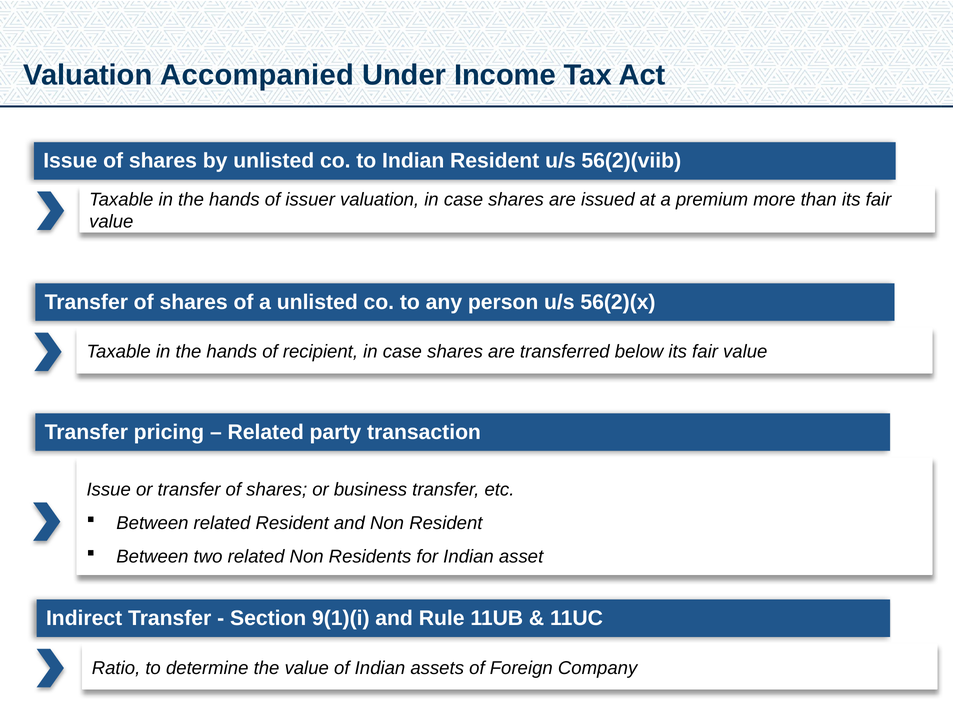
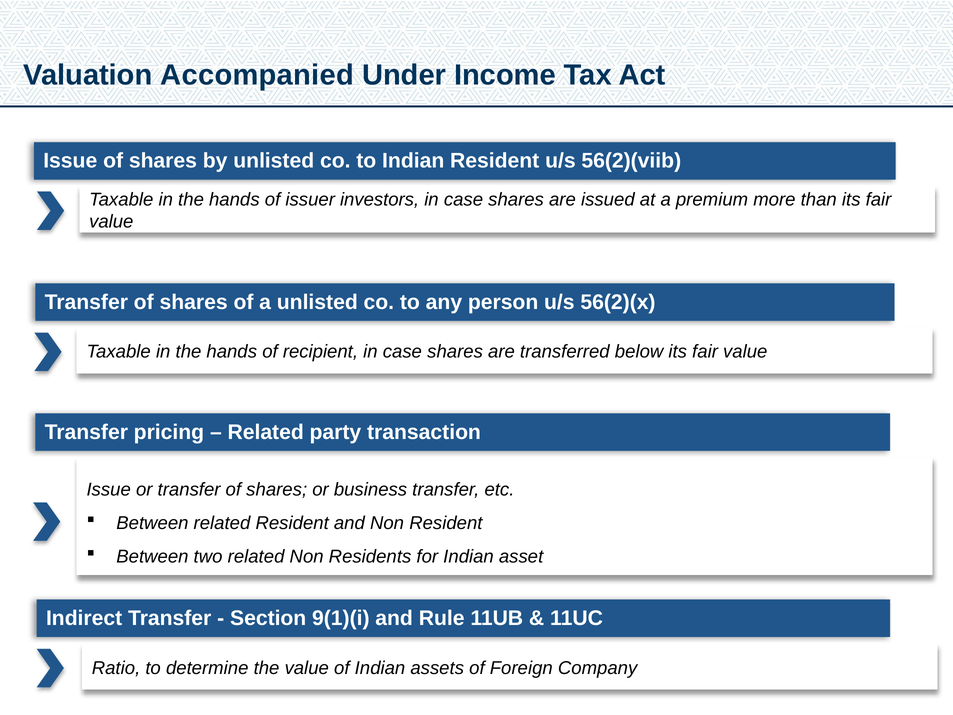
issuer valuation: valuation -> investors (380, 199)
